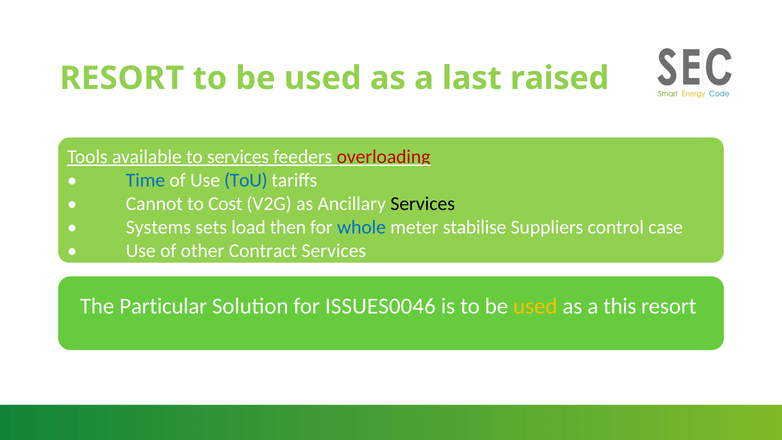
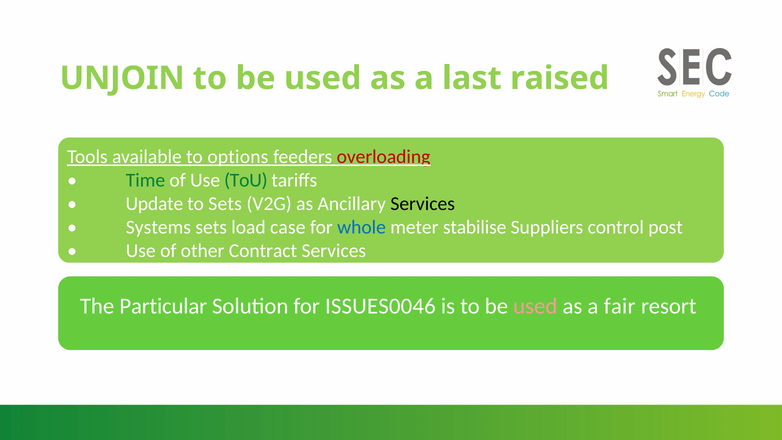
RESORT: RESORT -> UNJOIN (122, 78)
to services: services -> options (238, 157)
Time colour: blue -> green (145, 180)
ToU colour: blue -> green (246, 180)
Cannot: Cannot -> Update (154, 204)
to Cost: Cost -> Sets (225, 204)
then: then -> case (288, 227)
case: case -> post (666, 227)
used colour: yellow -> pink (535, 306)
this: this -> fair (620, 306)
